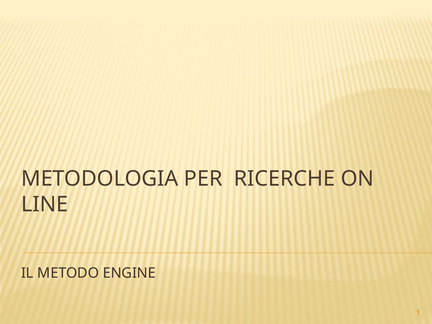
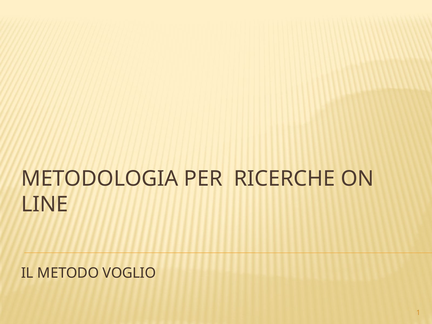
ENGINE: ENGINE -> VOGLIO (129, 273)
